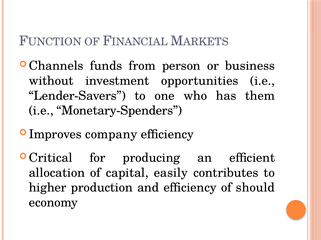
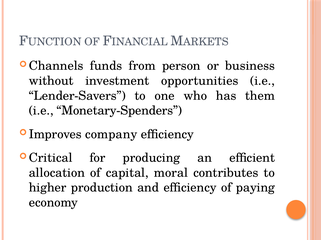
easily: easily -> moral (171, 173)
should: should -> paying (255, 188)
